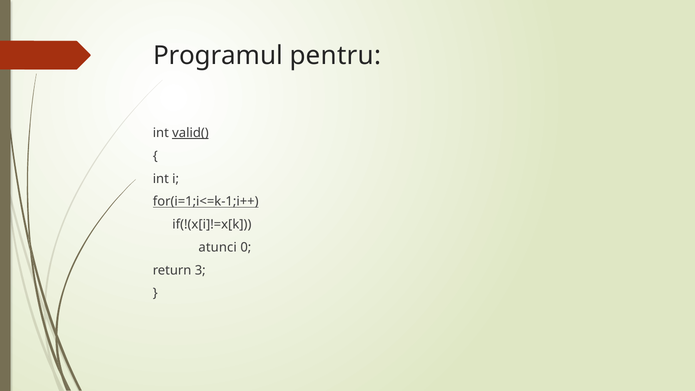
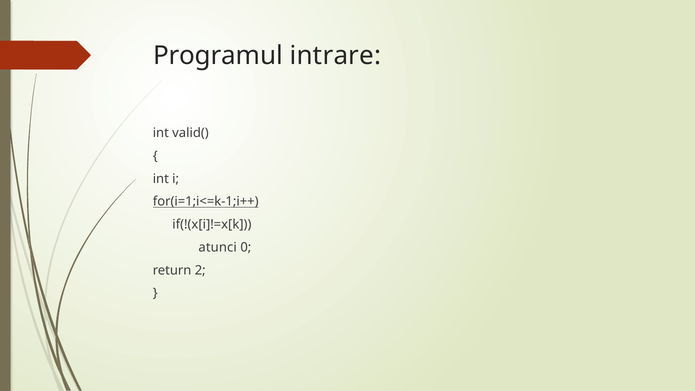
pentru: pentru -> intrare (335, 56)
valid( underline: present -> none (190, 133)
3: 3 -> 2 (200, 270)
